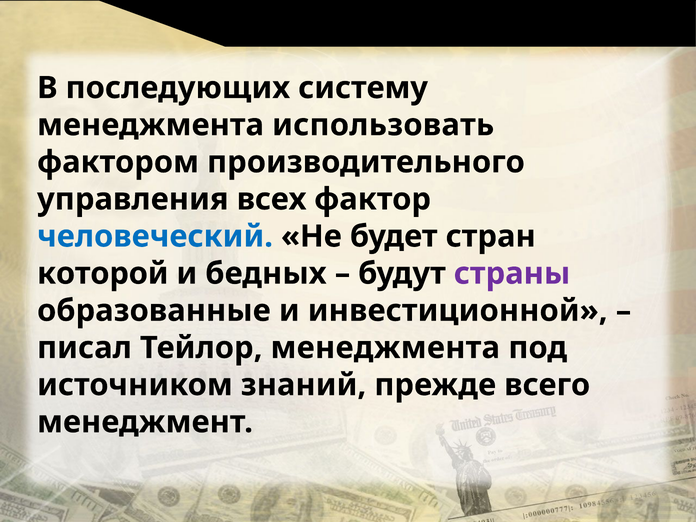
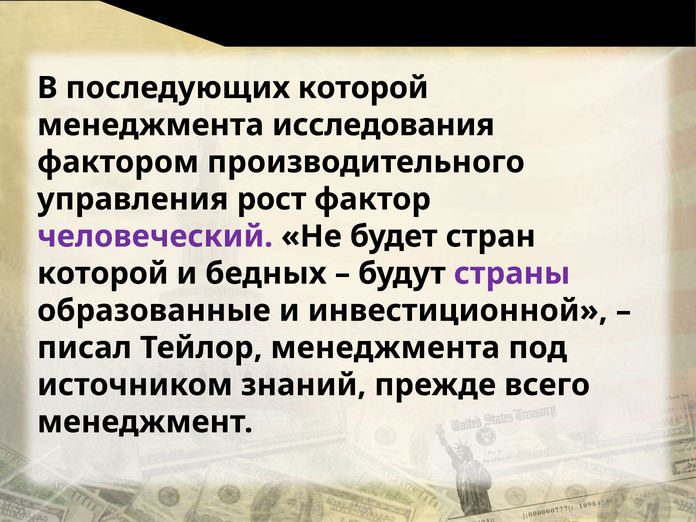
последующих систему: систему -> которой (363, 88)
использовать: использовать -> исследования (383, 125)
всех: всех -> рост (272, 199)
человеческий colour: blue -> purple (155, 236)
